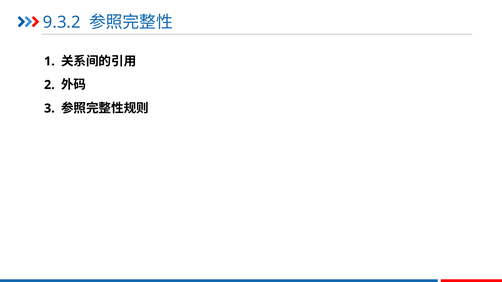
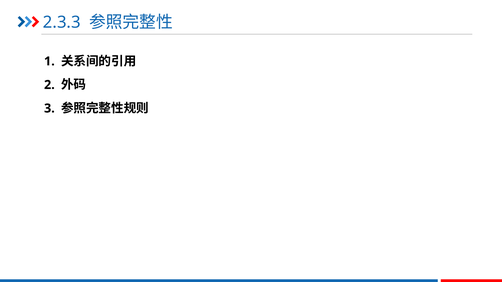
9.3.2: 9.3.2 -> 2.3.3 (62, 22)
